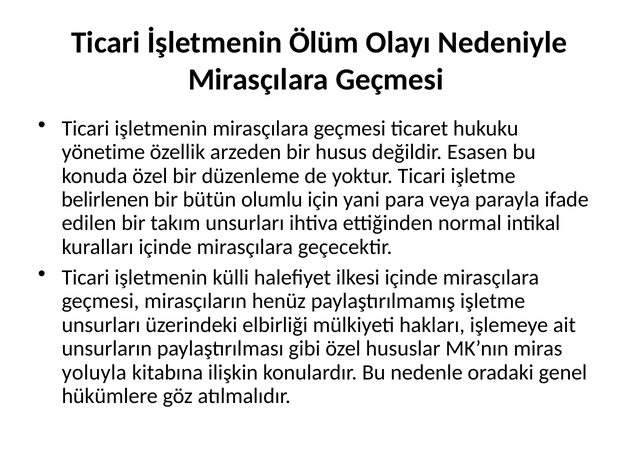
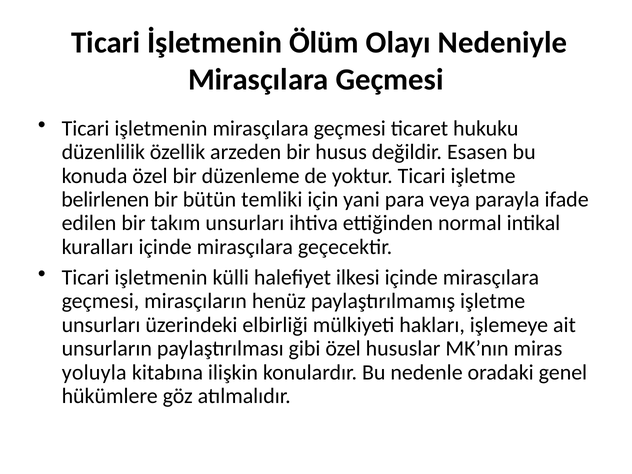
yönetime: yönetime -> düzenlilik (103, 152)
olumlu: olumlu -> temliki (272, 200)
